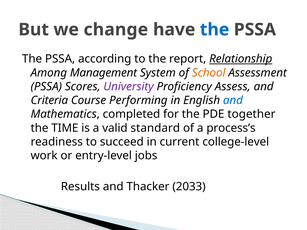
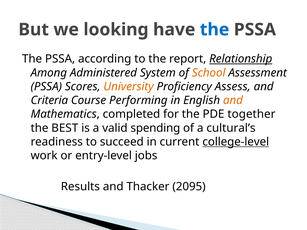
change: change -> looking (116, 30)
Management: Management -> Administered (103, 73)
University colour: purple -> orange (129, 87)
and colour: blue -> orange (233, 100)
TIME: TIME -> BEST (65, 128)
standard: standard -> spending (155, 128)
process’s: process’s -> cultural’s (231, 128)
college-level underline: none -> present (236, 142)
2033: 2033 -> 2095 (189, 187)
